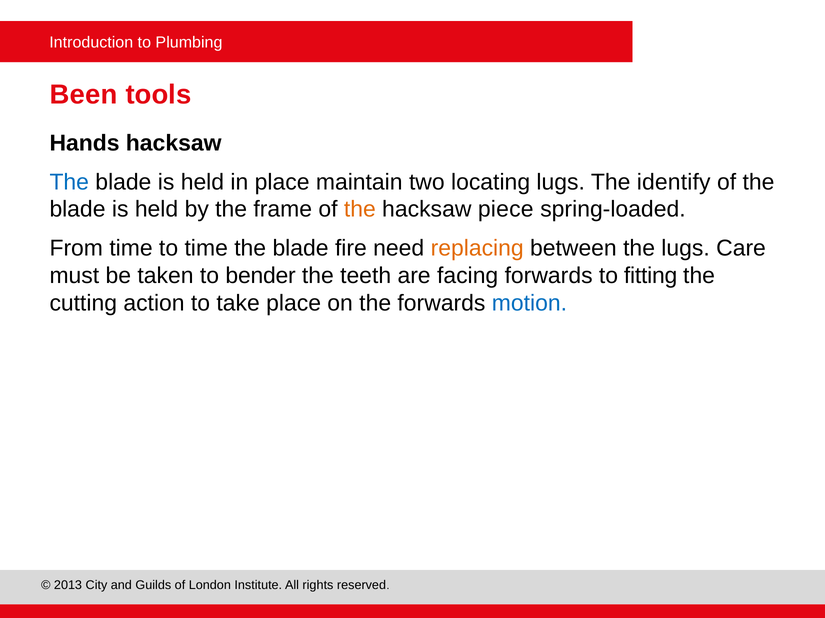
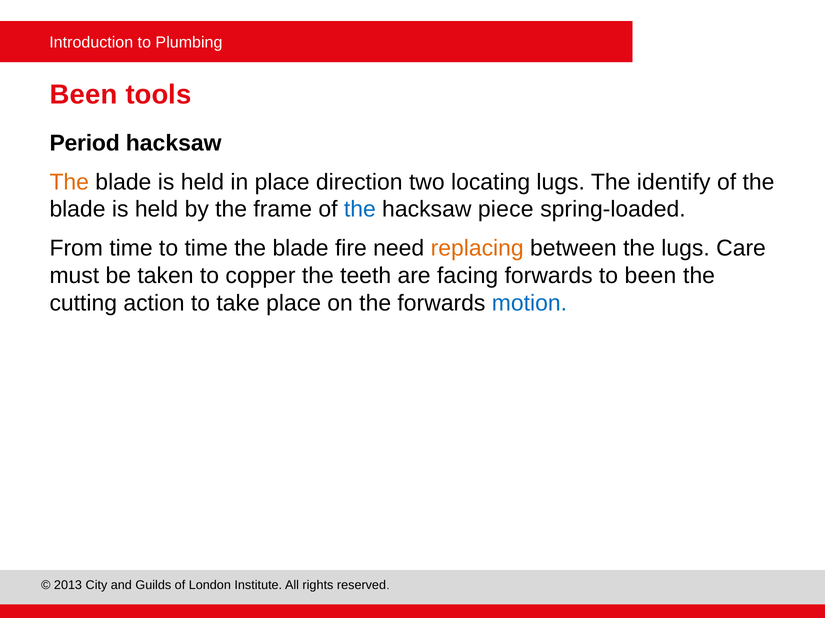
Hands: Hands -> Period (85, 143)
The colour: blue -> orange (69, 182)
maintain: maintain -> direction (359, 182)
the colour: orange -> blue (360, 210)
bender: bender -> copper (260, 276)
to fitting: fitting -> been (650, 276)
